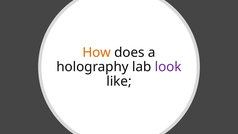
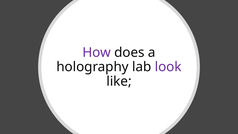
How colour: orange -> purple (97, 52)
